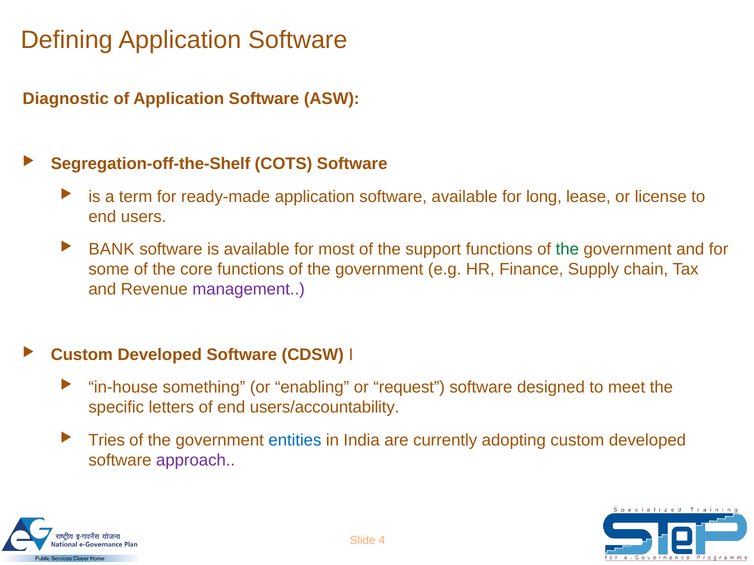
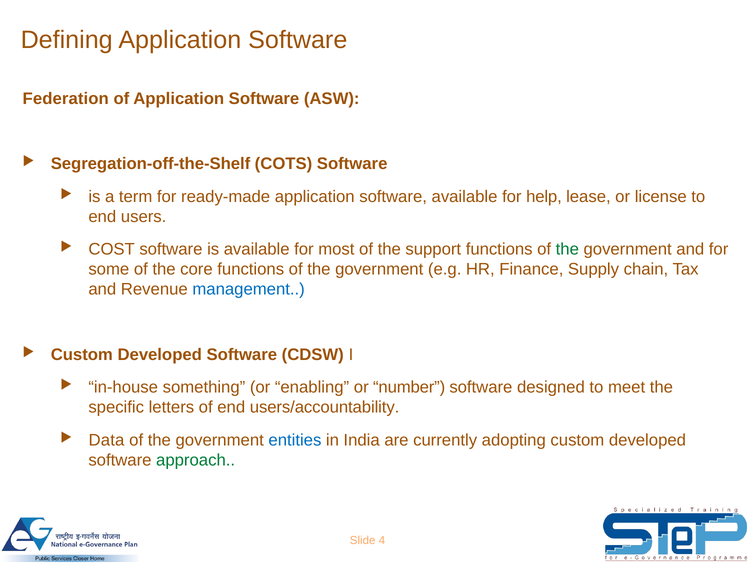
Diagnostic: Diagnostic -> Federation (66, 99)
long: long -> help (544, 197)
BANK: BANK -> COST (112, 249)
management colour: purple -> blue (249, 290)
request: request -> number (409, 388)
Tries: Tries -> Data (106, 440)
approach colour: purple -> green (196, 461)
